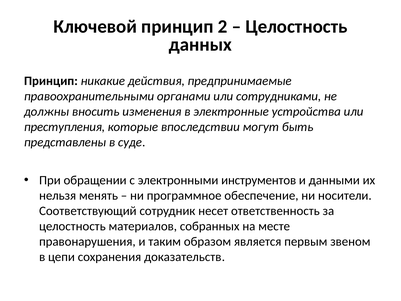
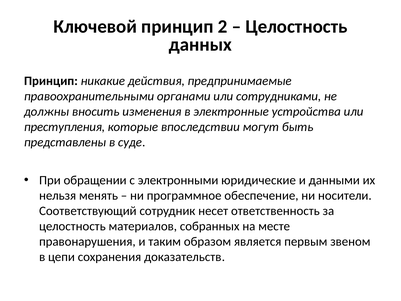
инструментов: инструментов -> юридические (259, 180)
